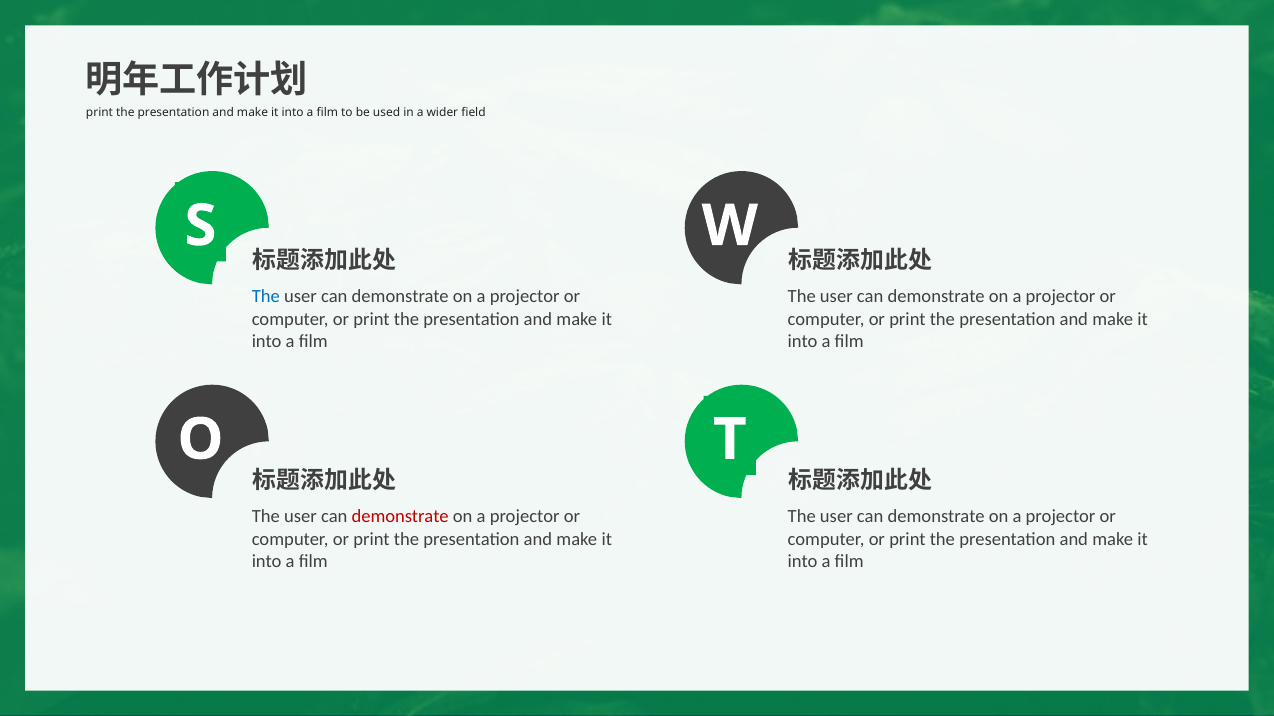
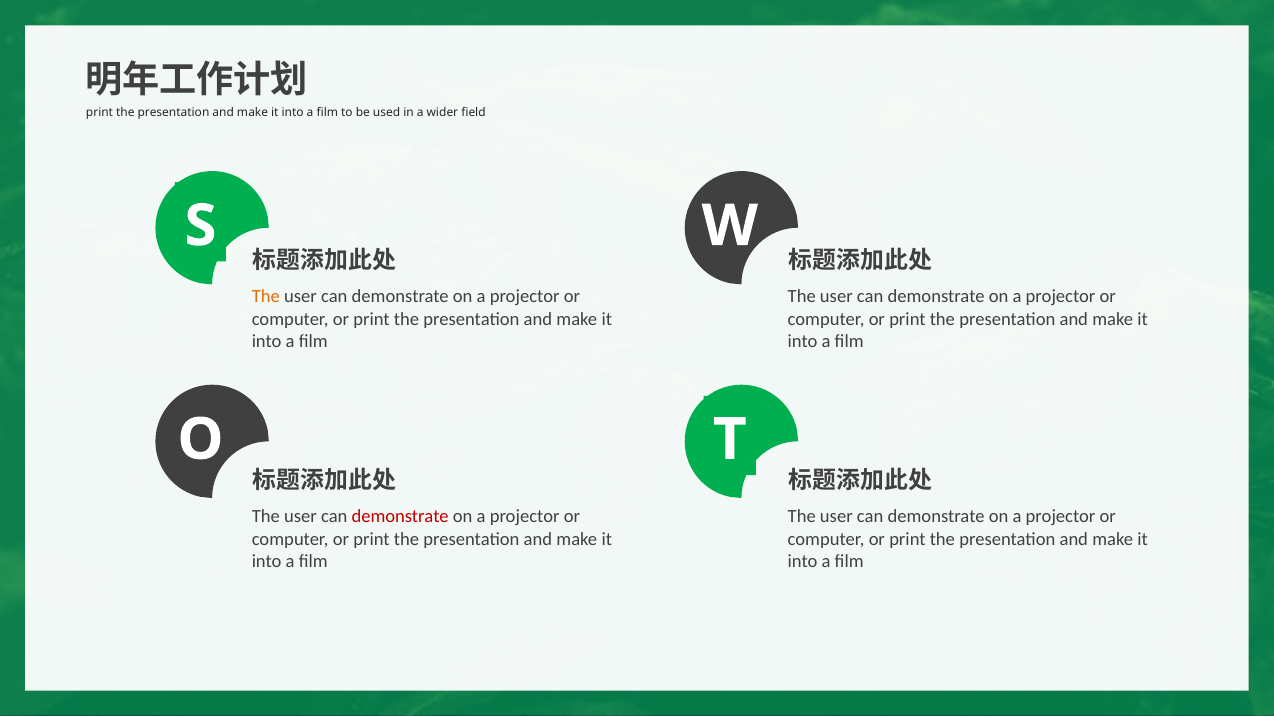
The colour: blue -> orange (266, 297)
